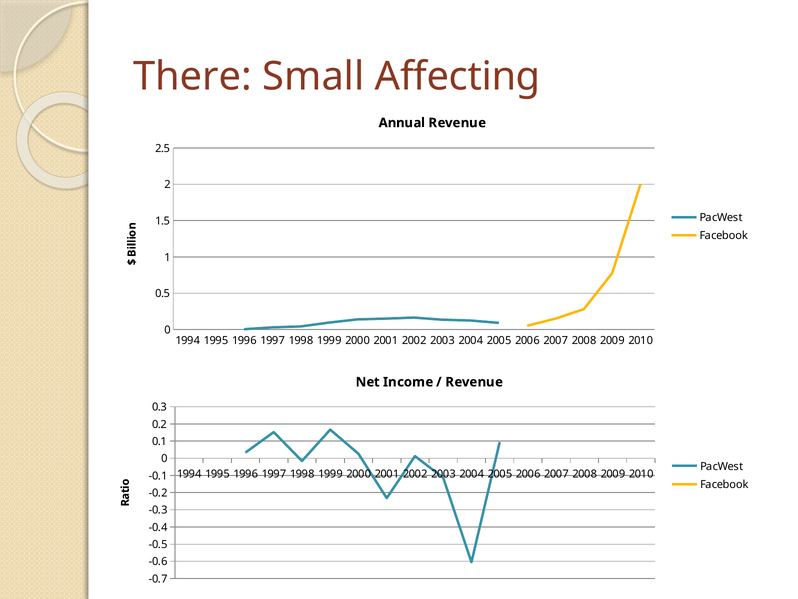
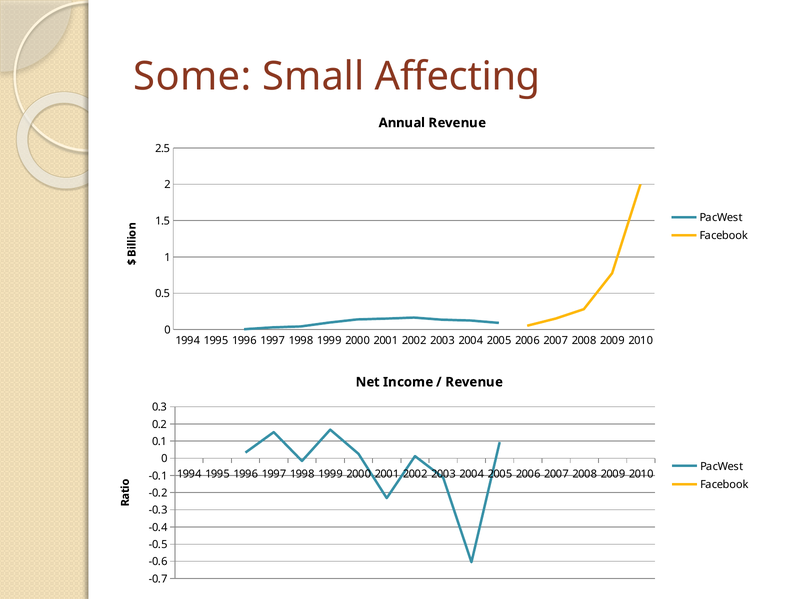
There: There -> Some (192, 77)
